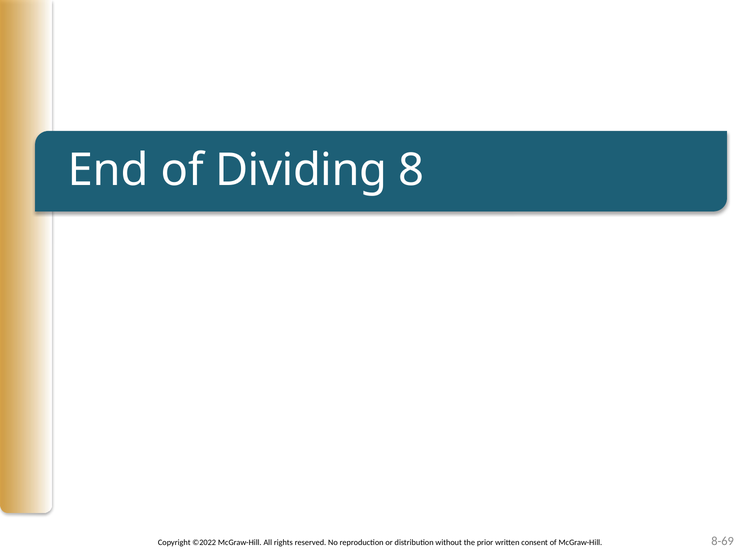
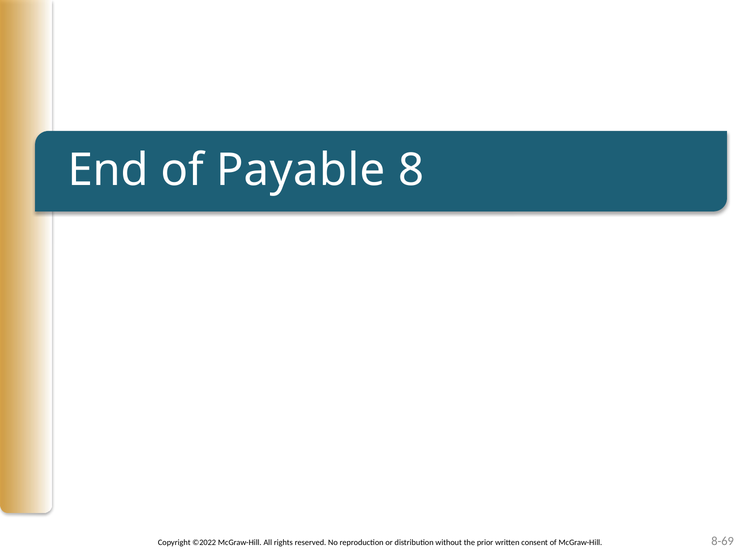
Dividing: Dividing -> Payable (301, 170)
